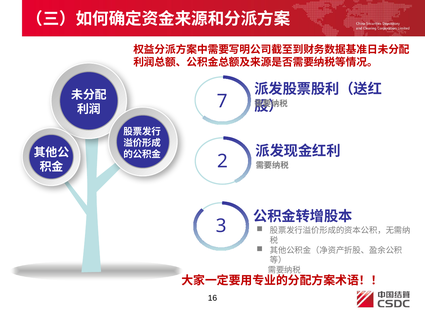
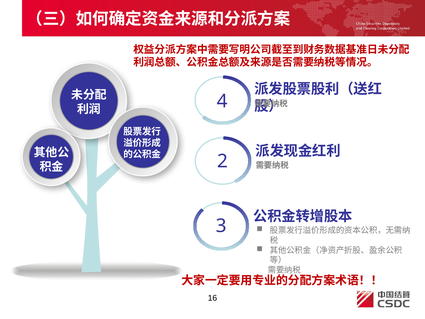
7: 7 -> 4 (222, 101)
